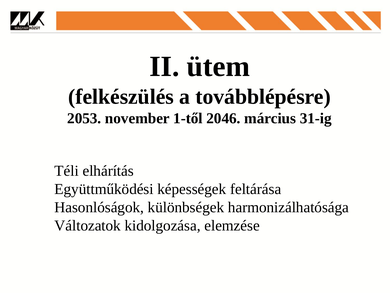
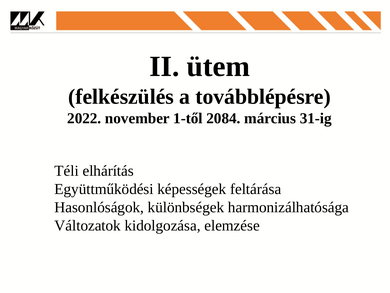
2053: 2053 -> 2022 (84, 118)
2046: 2046 -> 2084 (223, 118)
